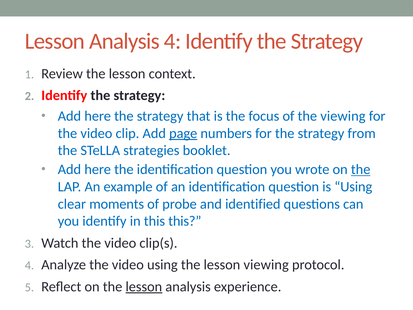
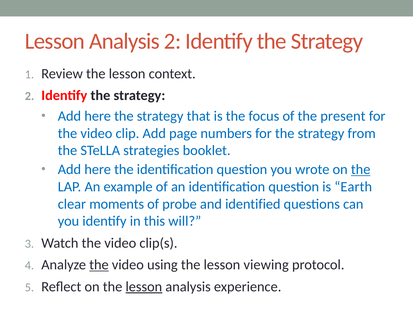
Analysis 4: 4 -> 2 (173, 41)
the viewing: viewing -> present (343, 116)
page underline: present -> none (183, 133)
is Using: Using -> Earth (353, 187)
this this: this -> will (185, 221)
the underline: none -> present (99, 265)
